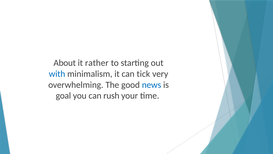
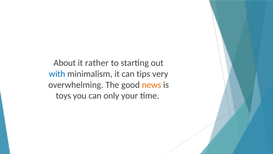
tick: tick -> tips (143, 74)
news colour: blue -> orange (152, 85)
goal: goal -> toys (63, 96)
rush: rush -> only (111, 96)
